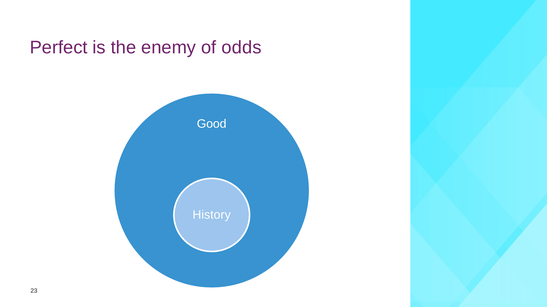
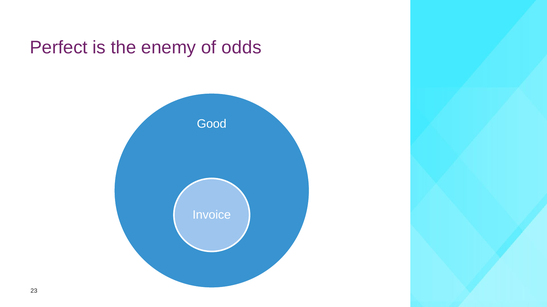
History: History -> Invoice (212, 215)
